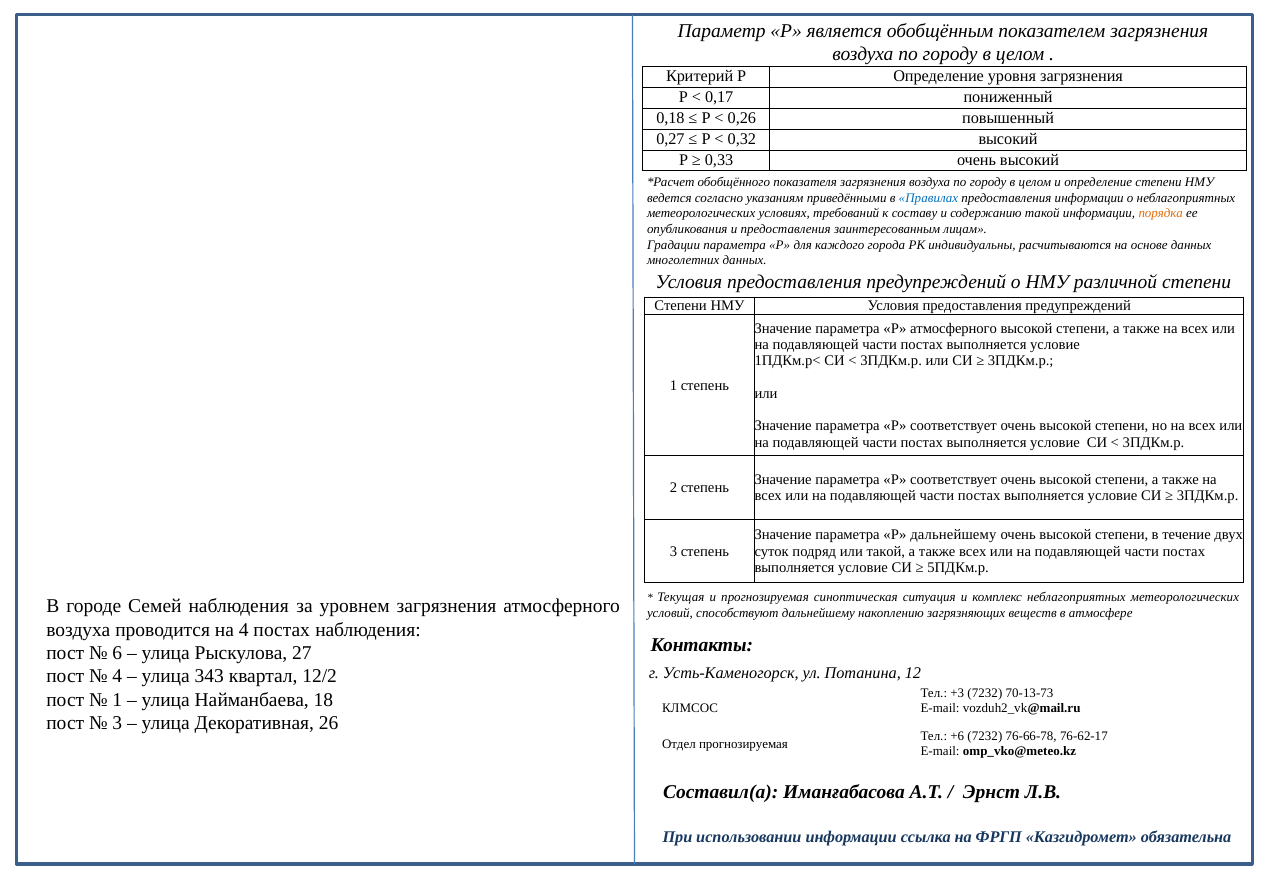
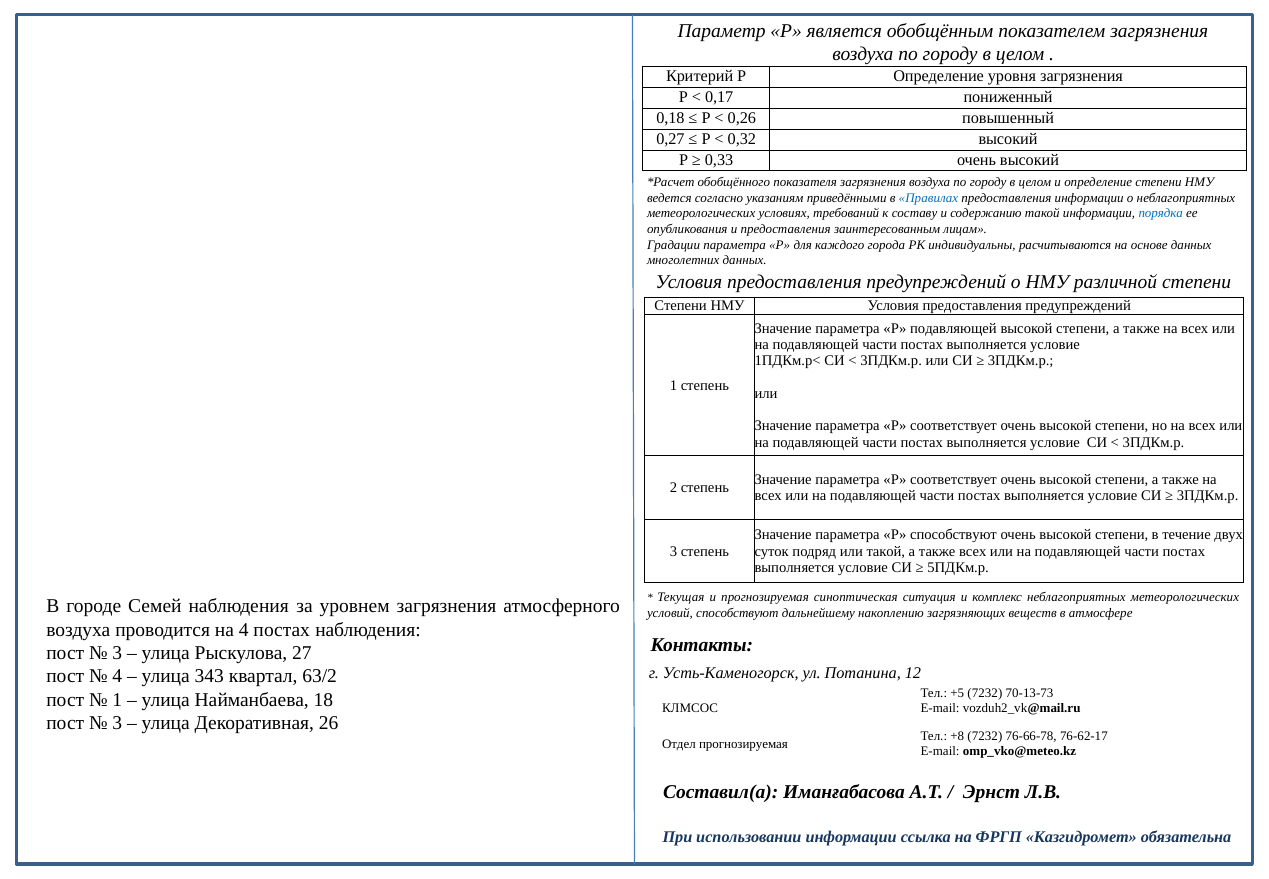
порядка colour: orange -> blue (1161, 213)
Р атмосферного: атмосферного -> подавляющей (953, 328)
Р дальнейшему: дальнейшему -> способствуют (953, 535)
6: 6 -> 3 (117, 653)
12/2: 12/2 -> 63/2 (320, 676)
+3: +3 -> +5 (957, 693)
+6: +6 -> +8 (957, 736)
